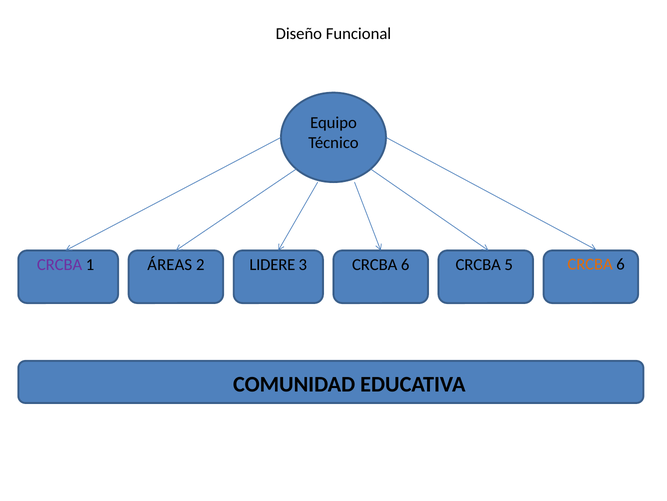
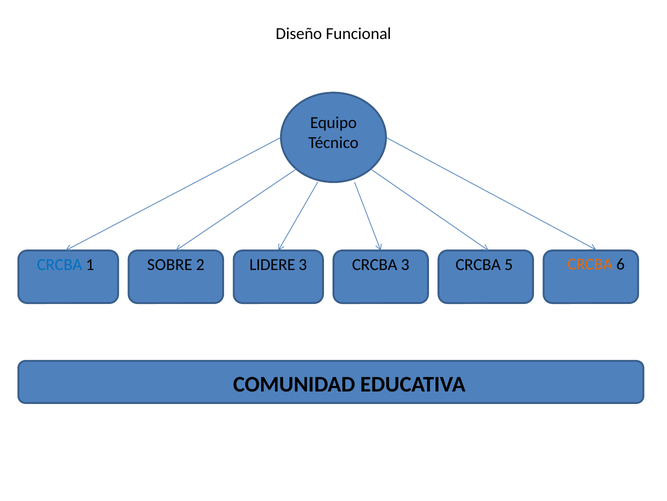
CRCBA colour: purple -> blue (60, 265)
ÁREAS: ÁREAS -> SOBRE (170, 265)
3 CRCBA 6: 6 -> 3 (405, 265)
